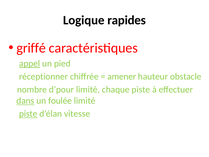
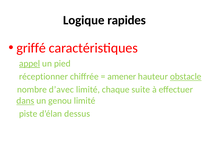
obstacle underline: none -> present (186, 76)
d’pour: d’pour -> d’avec (61, 89)
chaque piste: piste -> suite (141, 89)
foulée: foulée -> genou (60, 101)
piste underline: present -> none (28, 114)
vitesse: vitesse -> dessus (77, 114)
